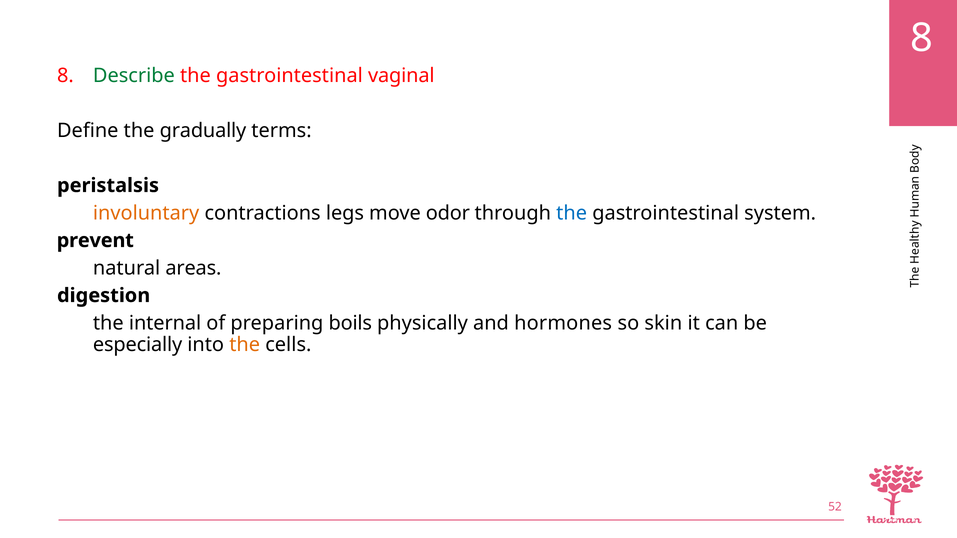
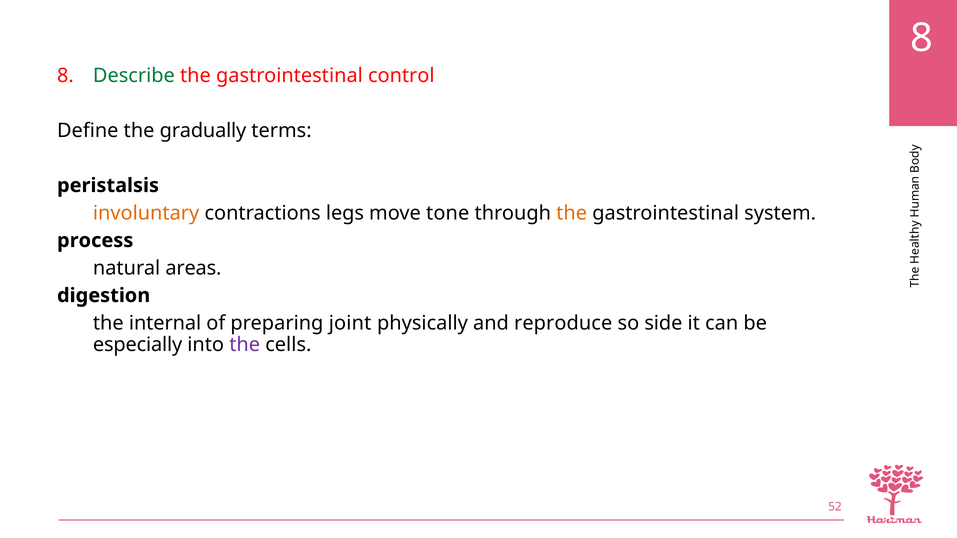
vaginal: vaginal -> control (401, 75)
odor: odor -> tone (448, 213)
the colour: blue -> orange (572, 213)
prevent: prevent -> process (95, 241)
boils: boils -> joint (350, 323)
hormones: hormones -> reproduce (563, 323)
skin: skin -> side (663, 323)
the colour: orange -> purple (245, 345)
